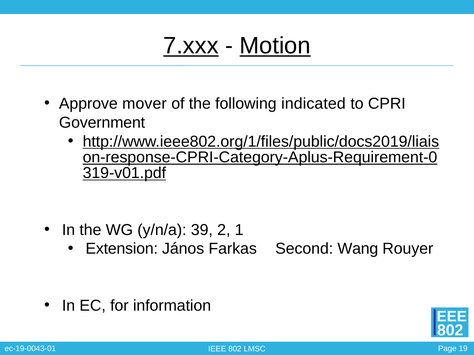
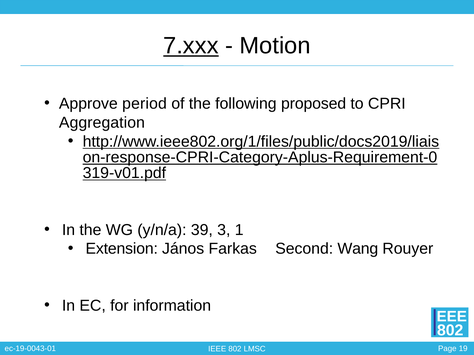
Motion underline: present -> none (275, 46)
mover: mover -> period (144, 104)
indicated: indicated -> proposed (314, 104)
Government: Government -> Aggregation (102, 123)
2: 2 -> 3 (224, 230)
